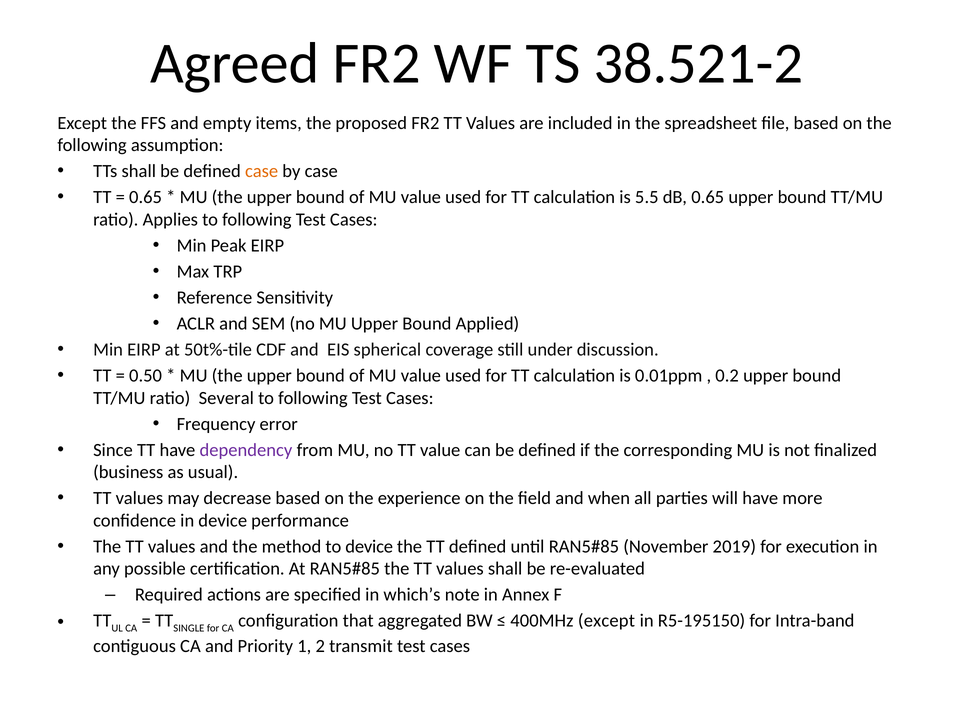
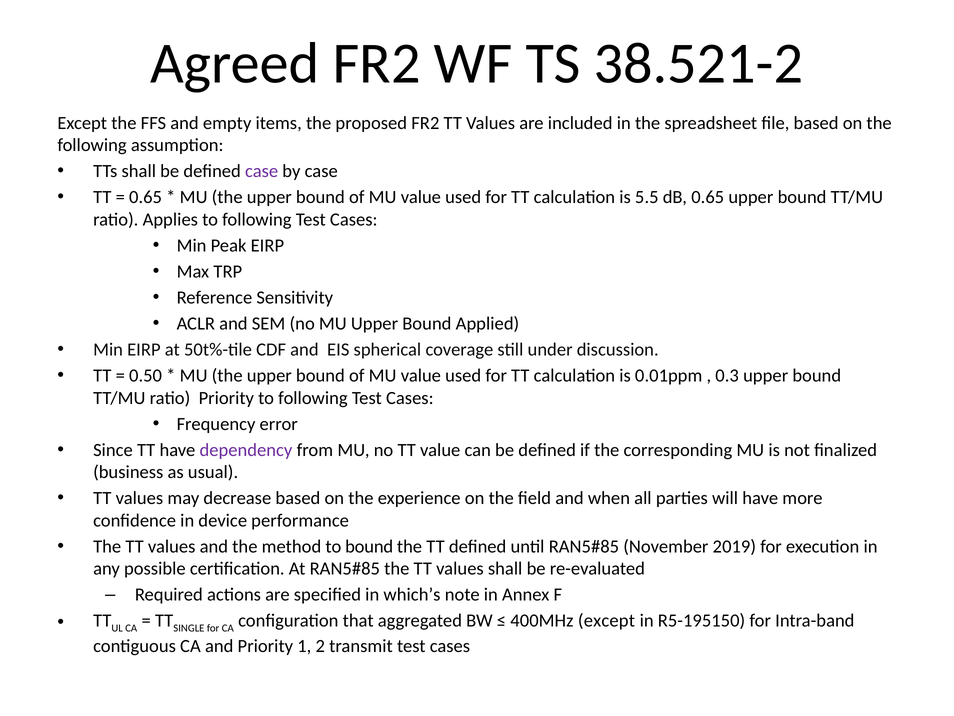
case colour: orange -> purple (262, 171)
0.2: 0.2 -> 0.3 (727, 375)
ratio Several: Several -> Priority (226, 398)
to device: device -> bound (369, 546)
